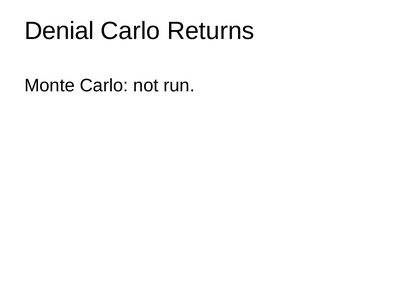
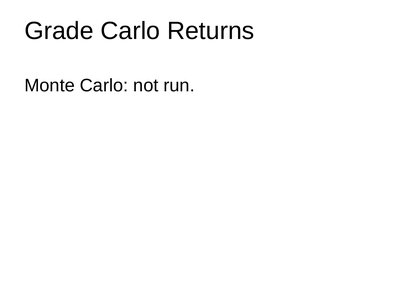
Denial: Denial -> Grade (59, 31)
